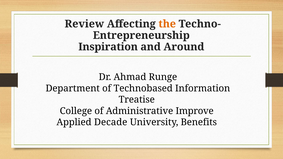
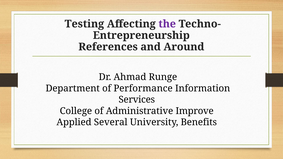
Review: Review -> Testing (84, 24)
the colour: orange -> purple (167, 24)
Inspiration: Inspiration -> References (108, 47)
Technobased: Technobased -> Performance (143, 88)
Treatise: Treatise -> Services (137, 100)
Decade: Decade -> Several (111, 122)
